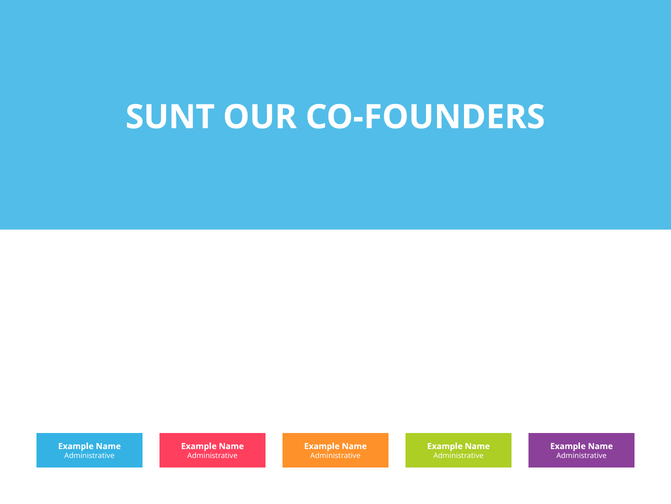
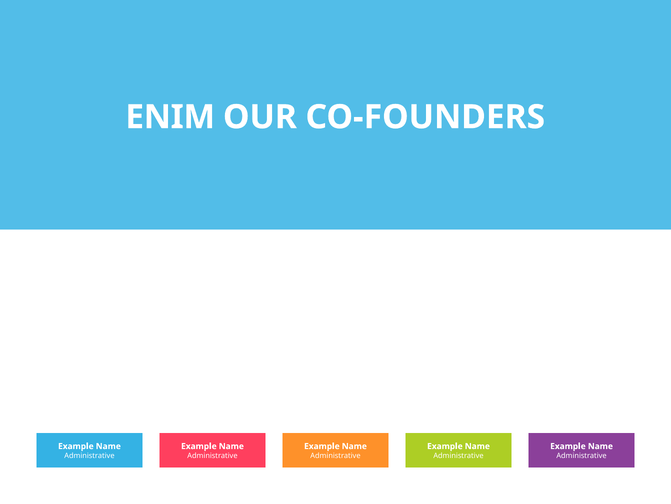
SUNT: SUNT -> ENIM (170, 117)
